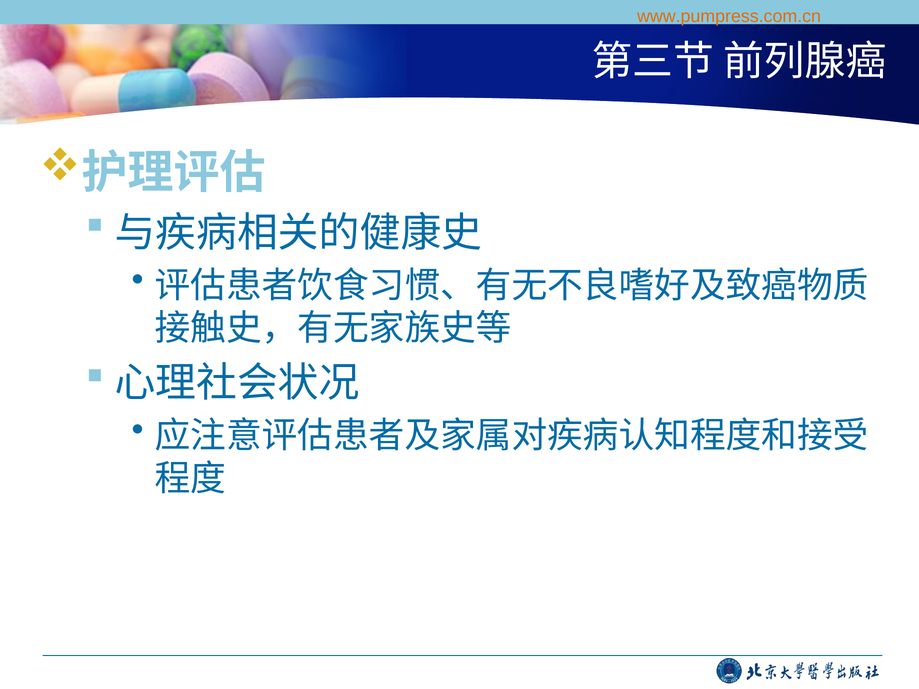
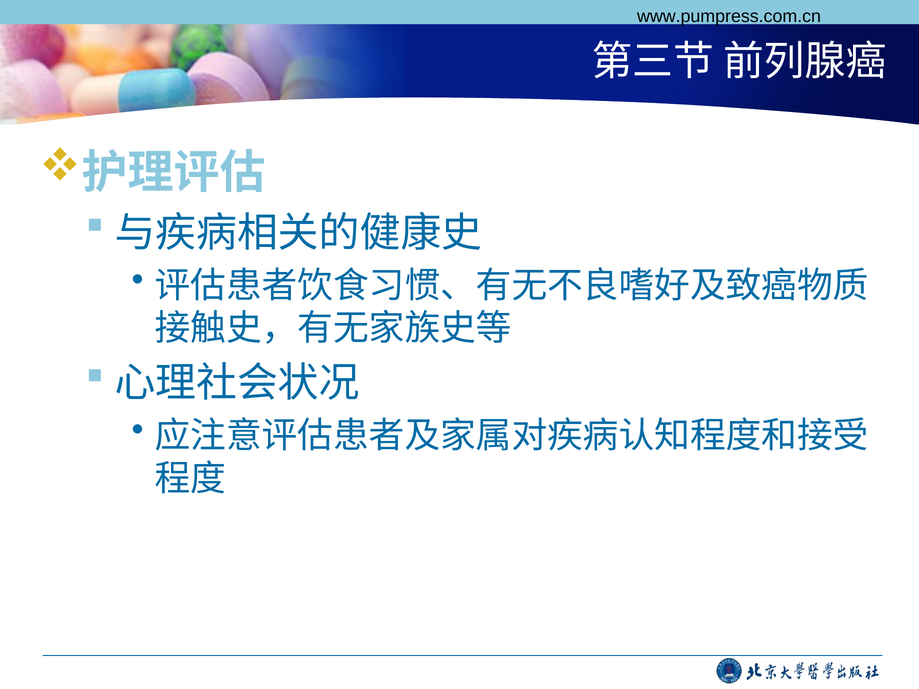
www.pumpress.com.cn colour: orange -> black (729, 16)
